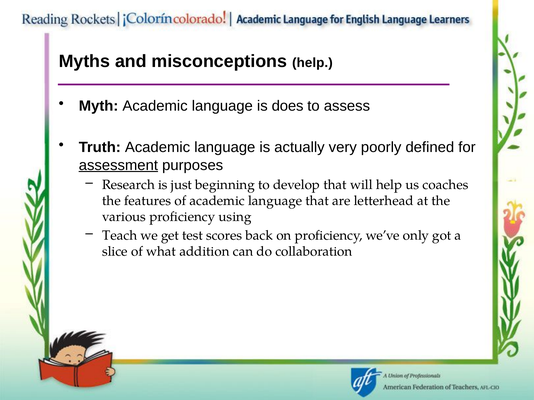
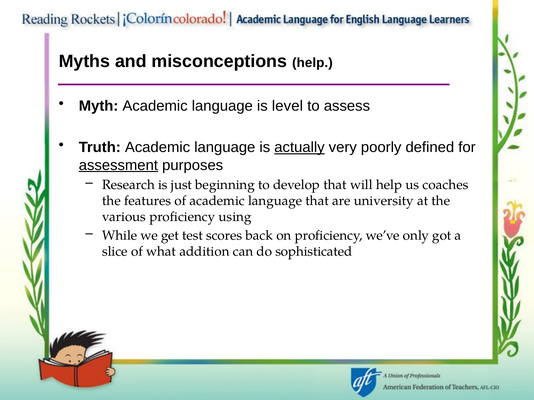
does: does -> level (287, 106)
actually underline: none -> present (299, 148)
letterhead: letterhead -> university (384, 201)
Teach: Teach -> While (120, 236)
collaboration: collaboration -> sophisticated (314, 252)
